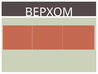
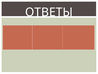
ВЕРХОМ: ВЕРХОМ -> ОТВЕТЫ (49, 12)
